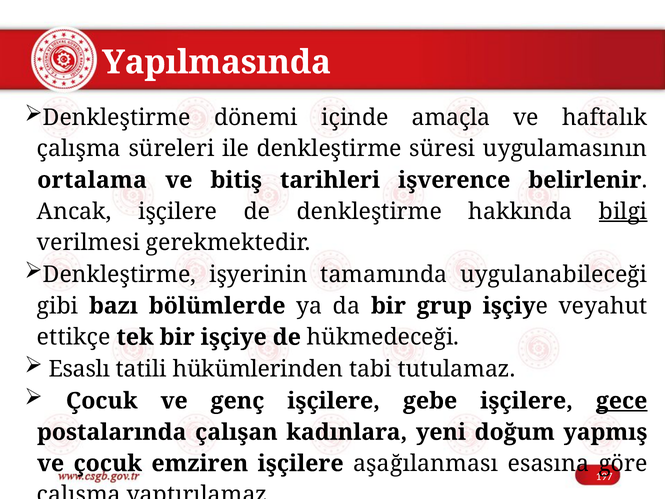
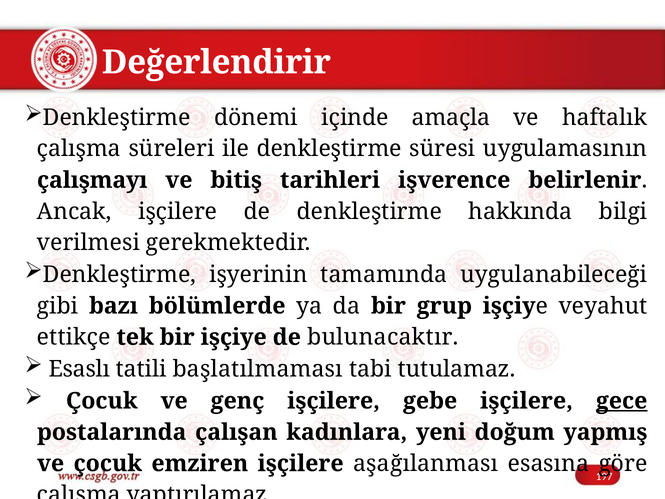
Yapılmasında: Yapılmasında -> Değerlendirir (216, 62)
ortalama: ortalama -> çalışmayı (92, 180)
bilgi underline: present -> none (623, 211)
hükmedeceği: hükmedeceği -> bulunacaktır (383, 337)
hükümlerinden: hükümlerinden -> başlatılmaması (258, 369)
